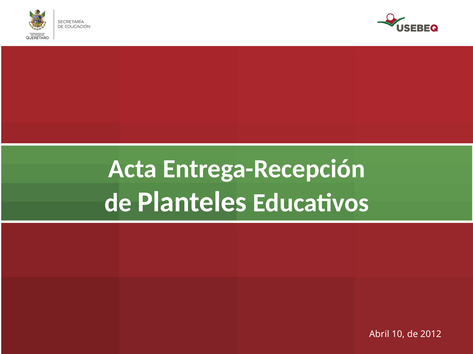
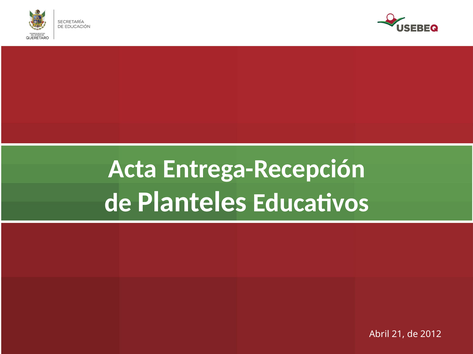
10: 10 -> 21 (398, 335)
